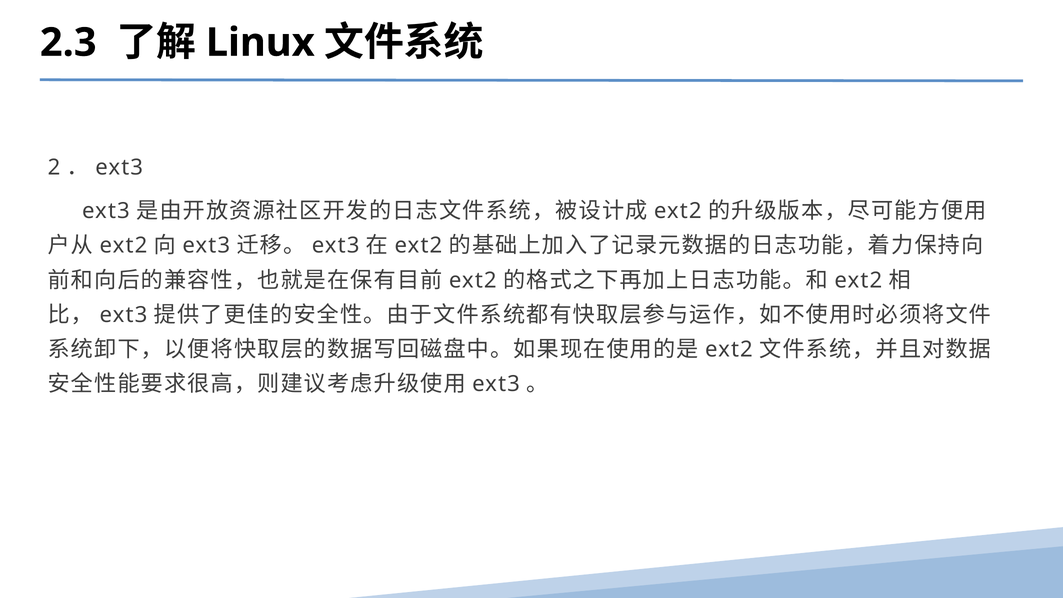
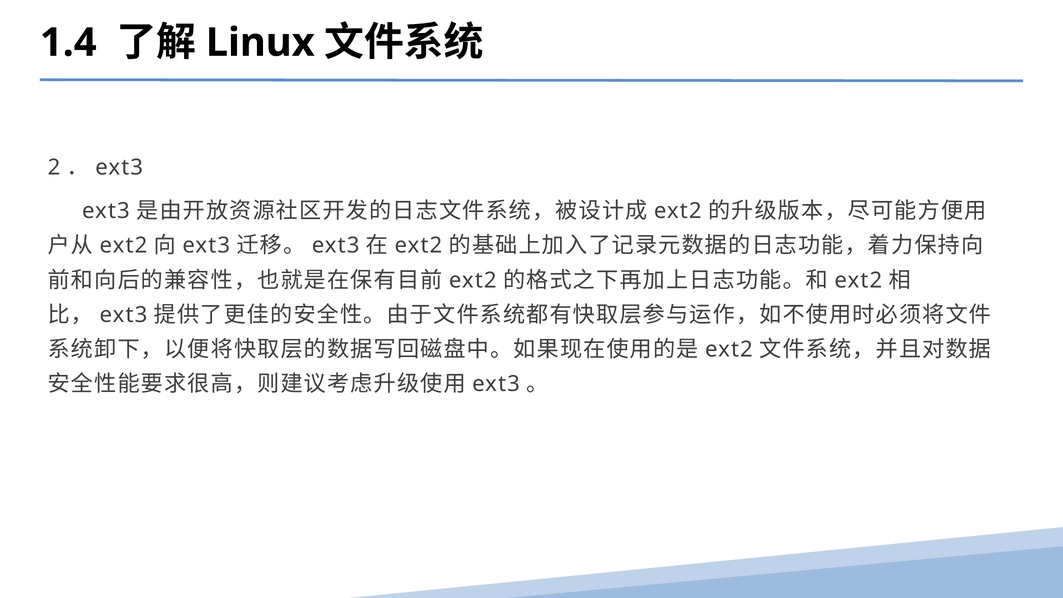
2.3: 2.3 -> 1.4 (68, 43)
